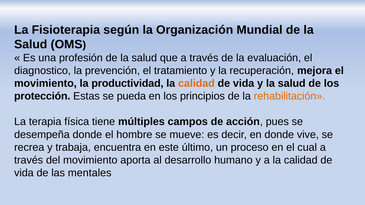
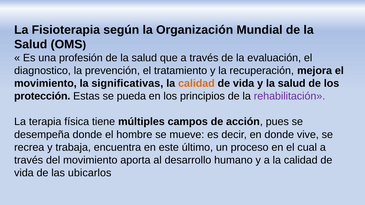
productividad: productividad -> significativas (127, 84)
rehabilitación colour: orange -> purple (290, 96)
mentales: mentales -> ubicarlos (90, 173)
